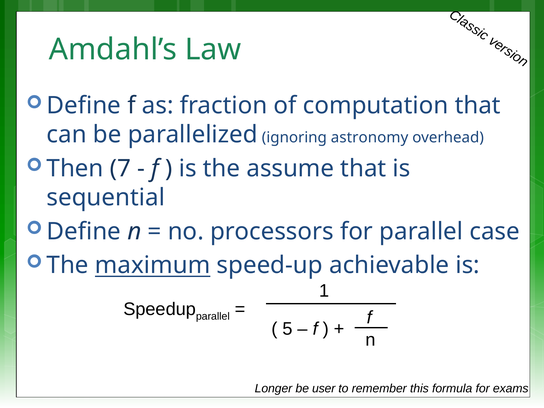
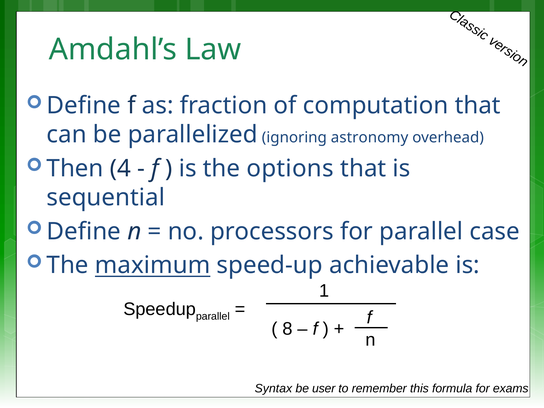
7: 7 -> 4 (120, 169)
assume: assume -> options (290, 169)
5: 5 -> 8 (288, 329)
Longer: Longer -> Syntax (273, 389)
